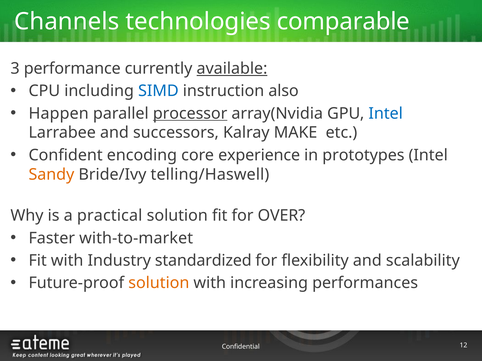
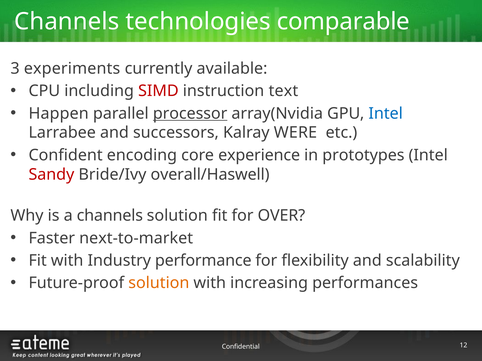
performance: performance -> experiments (72, 69)
available underline: present -> none (232, 69)
SIMD colour: blue -> red (158, 91)
also: also -> text (283, 91)
MAKE: MAKE -> WERE (295, 133)
Sandy colour: orange -> red (51, 175)
telling/Haswell: telling/Haswell -> overall/Haswell (210, 175)
a practical: practical -> channels (110, 216)
with-to-market: with-to-market -> next-to-market (136, 238)
standardized: standardized -> performance (203, 261)
